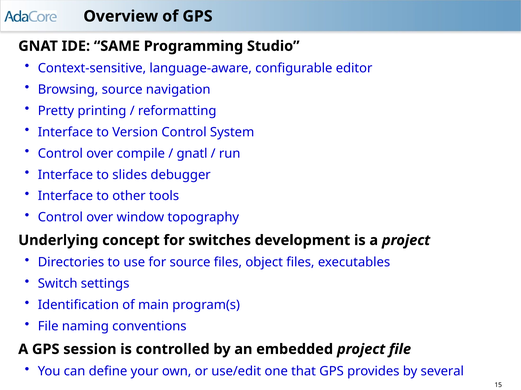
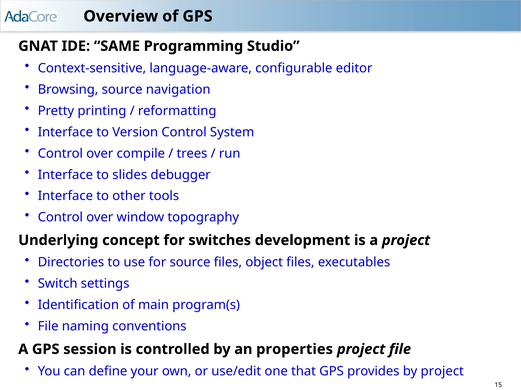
gnatl: gnatl -> trees (192, 154)
embedded: embedded -> properties (295, 350)
by several: several -> project (442, 372)
